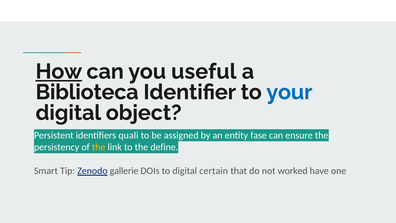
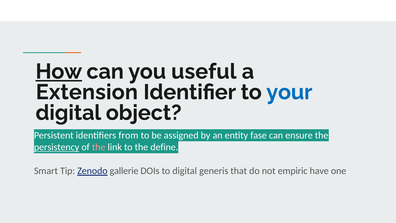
Biblioteca: Biblioteca -> Extension (87, 92)
quali: quali -> from (128, 135)
persistency underline: none -> present (57, 147)
the colour: yellow -> pink (99, 147)
certain: certain -> generis (214, 171)
worked: worked -> empiric (293, 171)
